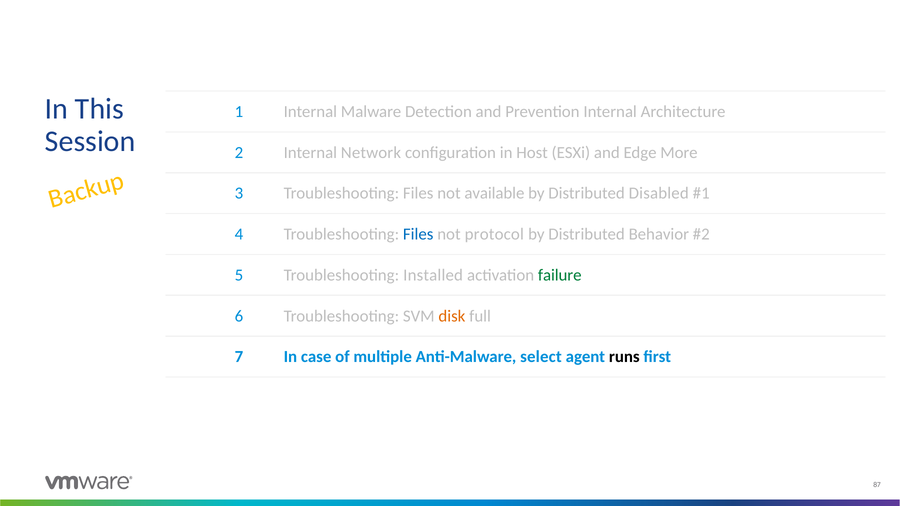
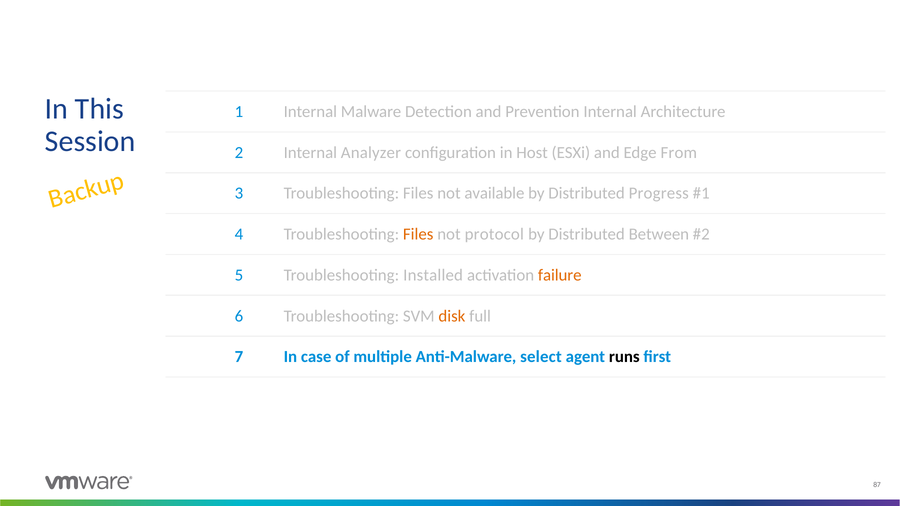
Network: Network -> Analyzer (371, 153)
More: More -> From (679, 153)
Disabled: Disabled -> Progress (659, 194)
Files colour: blue -> orange (418, 234)
Behavior: Behavior -> Between (659, 234)
failure colour: green -> orange (560, 275)
